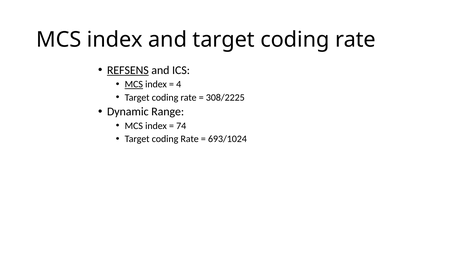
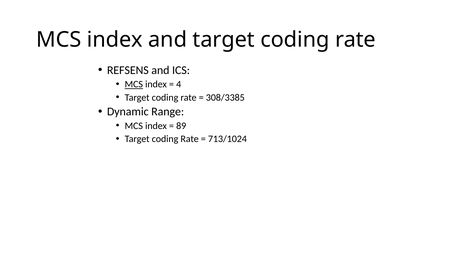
REFSENS underline: present -> none (128, 70)
308/2225: 308/2225 -> 308/3385 (225, 97)
74: 74 -> 89 (181, 126)
693/1024: 693/1024 -> 713/1024 (227, 139)
